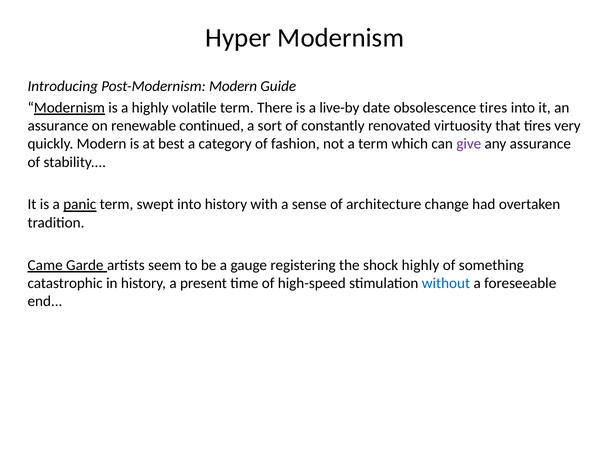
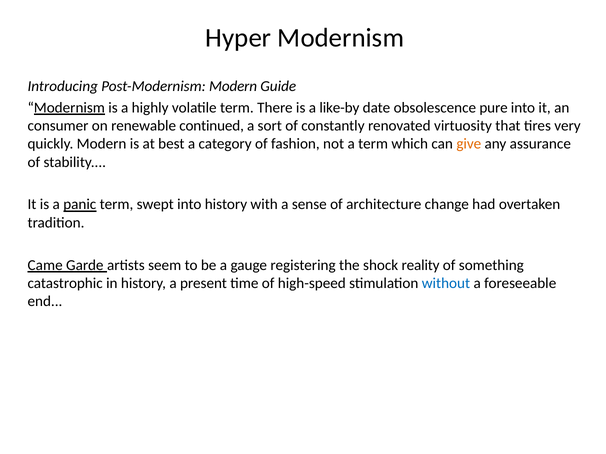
live-by: live-by -> like-by (339, 108)
obsolescence tires: tires -> pure (494, 108)
assurance: assurance -> consumer (58, 126)
give colour: purple -> orange (469, 144)
shock highly: highly -> reality (421, 265)
